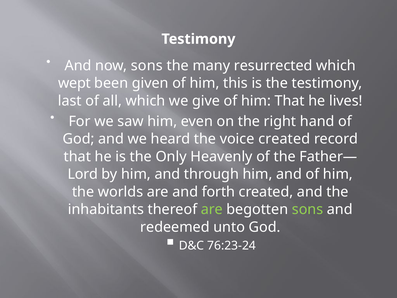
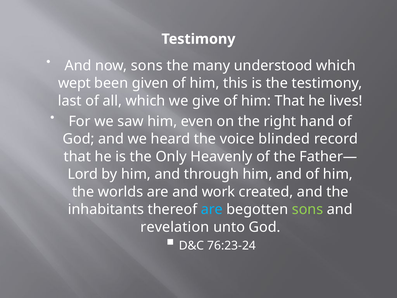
resurrected: resurrected -> understood (273, 66)
voice created: created -> blinded (284, 139)
forth: forth -> work (218, 192)
are colour: light green -> light blue (212, 209)
redeemed: redeemed -> revelation (175, 227)
